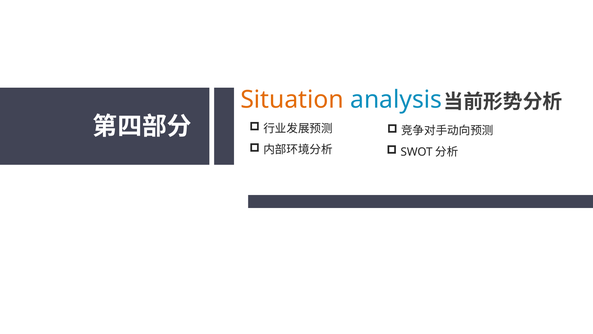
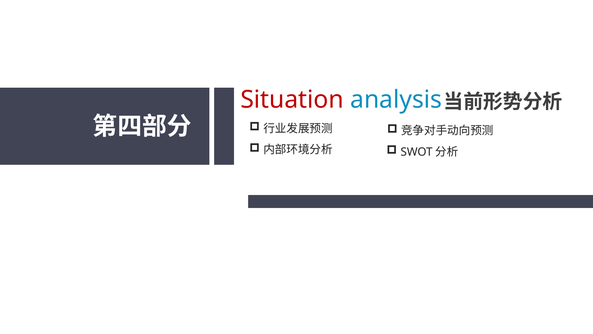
Situation colour: orange -> red (292, 100)
